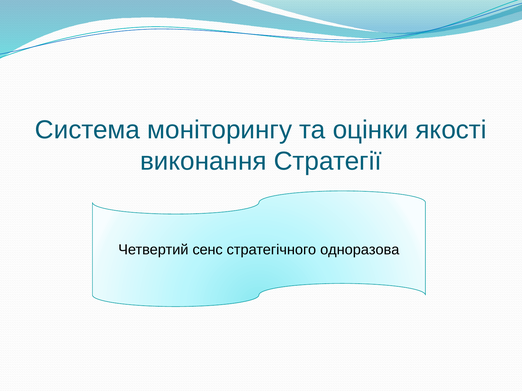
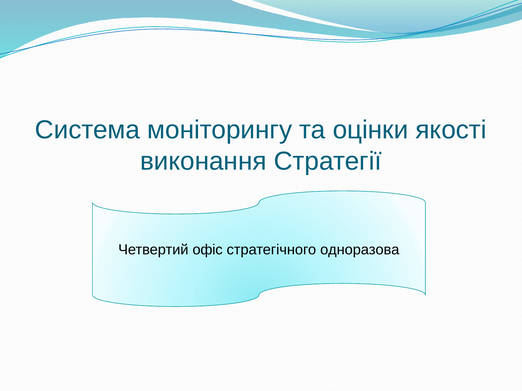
сенс: сенс -> офіс (208, 250)
